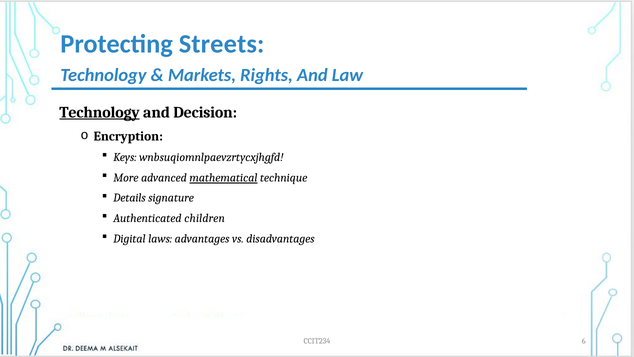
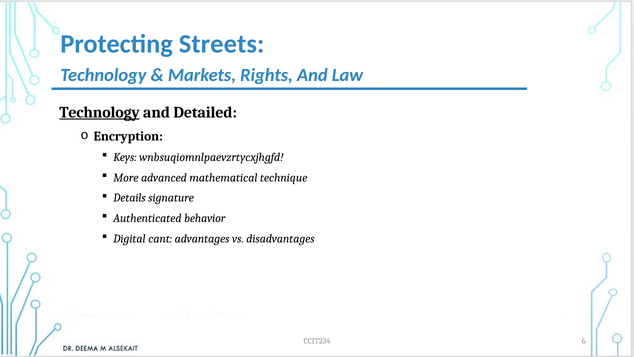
Decision: Decision -> Detailed (205, 112)
mathematical underline: present -> none (223, 178)
children: children -> behavior (205, 218)
laws: laws -> cant (160, 238)
